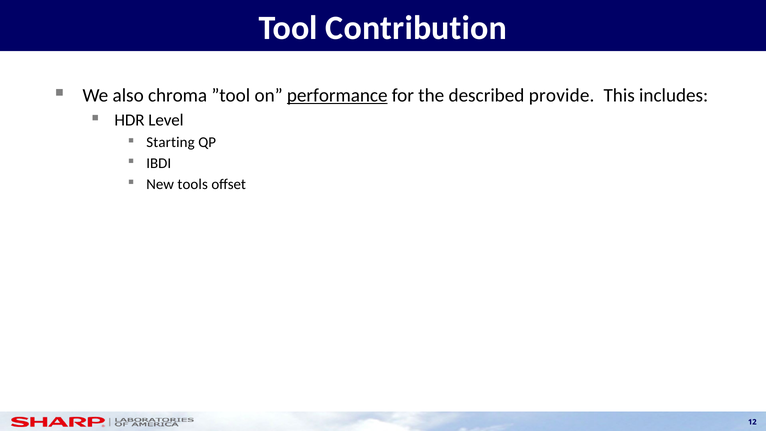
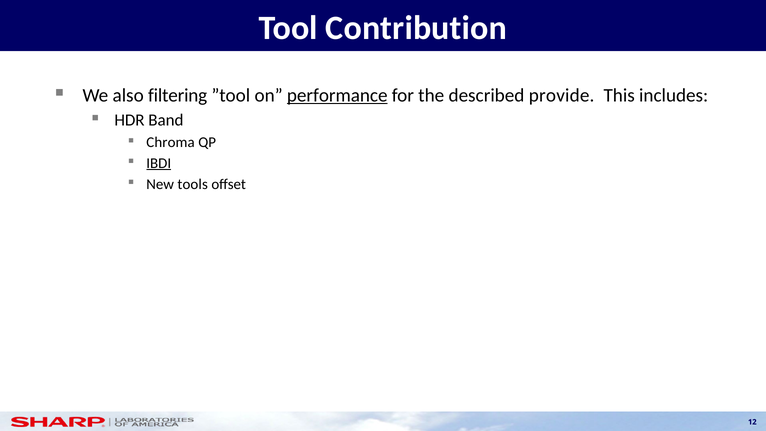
chroma: chroma -> filtering (178, 95)
Level: Level -> Band (166, 120)
Starting: Starting -> Chroma (171, 142)
IBDI underline: none -> present (159, 163)
